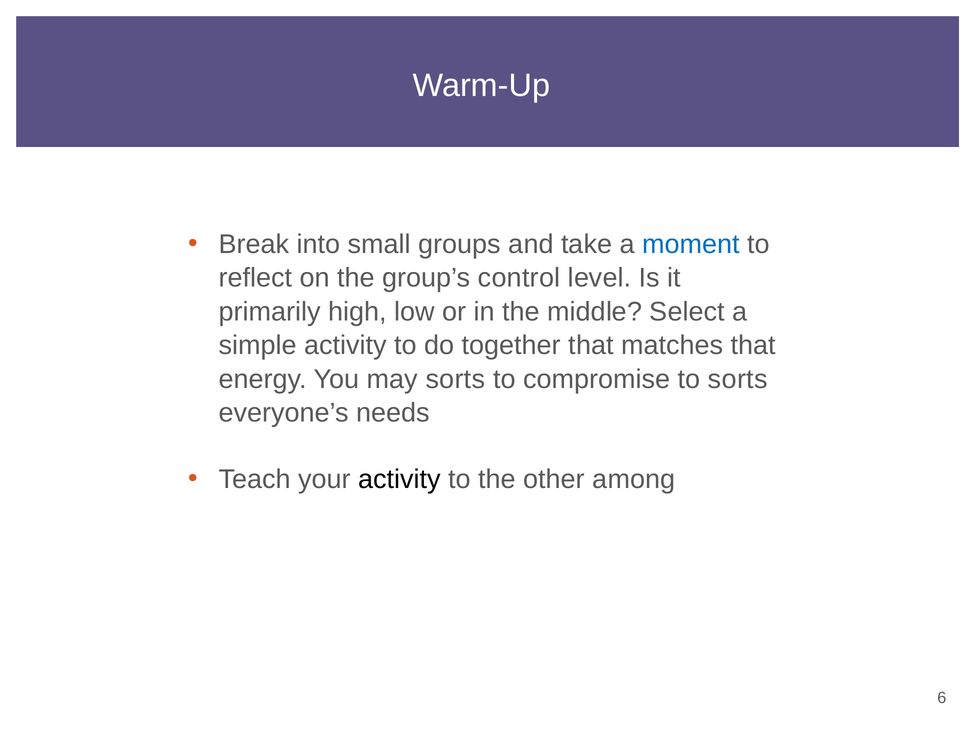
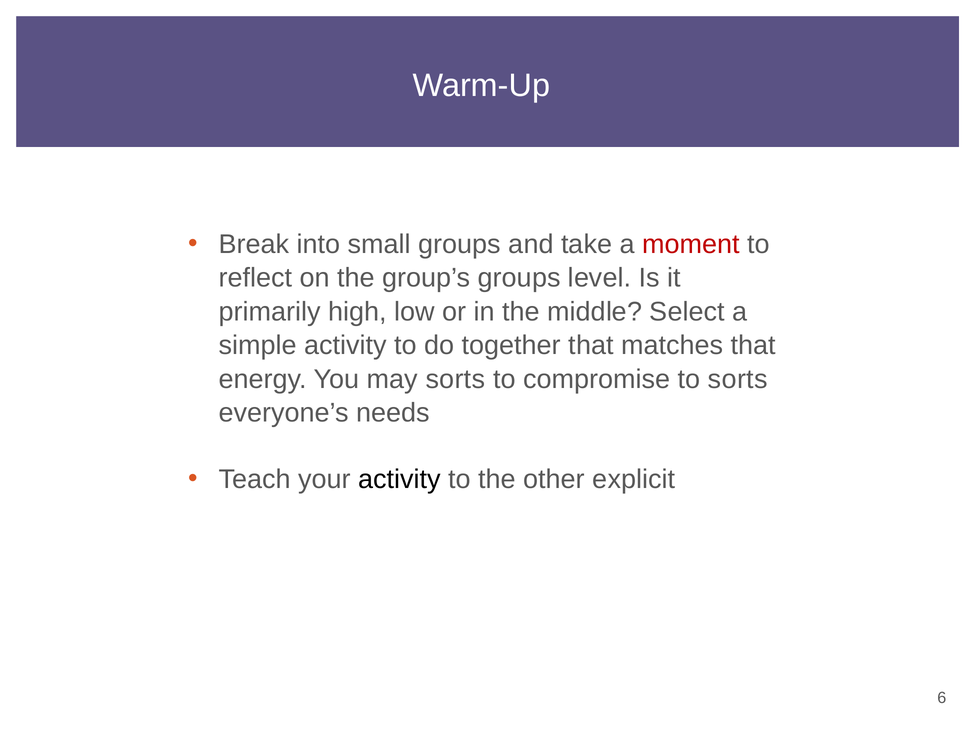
moment colour: blue -> red (691, 244)
group’s control: control -> groups (519, 278)
among: among -> explicit (634, 479)
